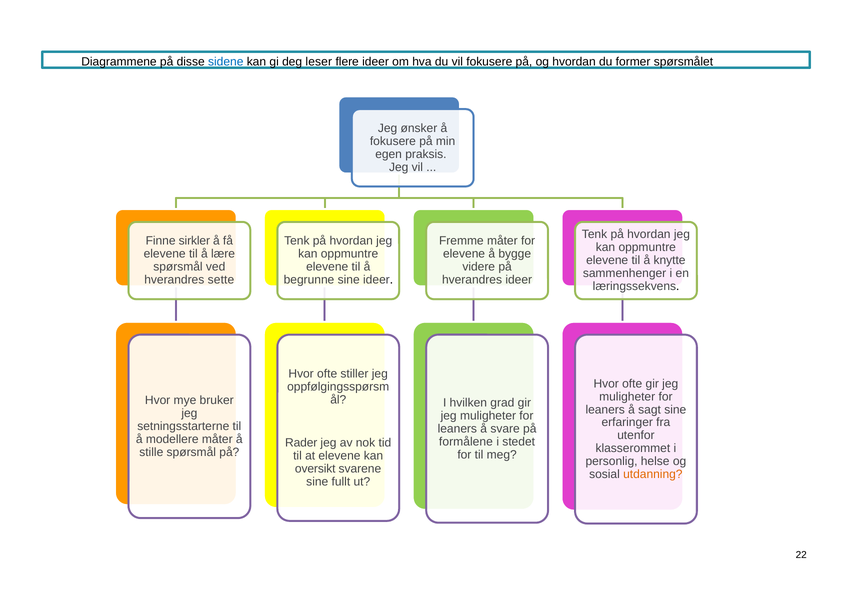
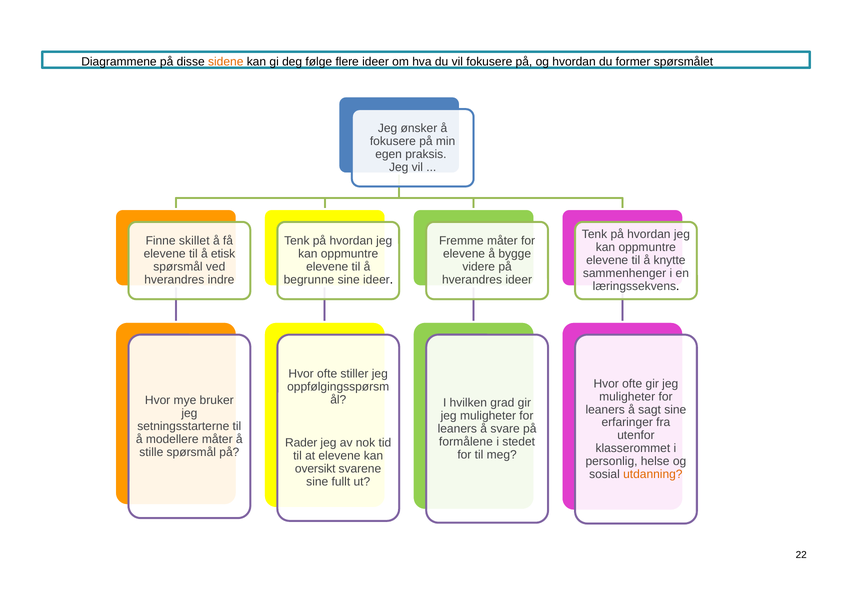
sidene colour: blue -> orange (226, 62)
leser: leser -> følge (319, 62)
sirkler: sirkler -> skillet (194, 241)
lære: lære -> etisk (223, 254)
sette: sette -> indre (221, 280)
